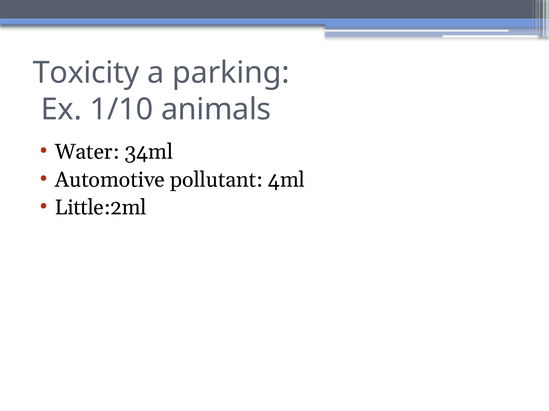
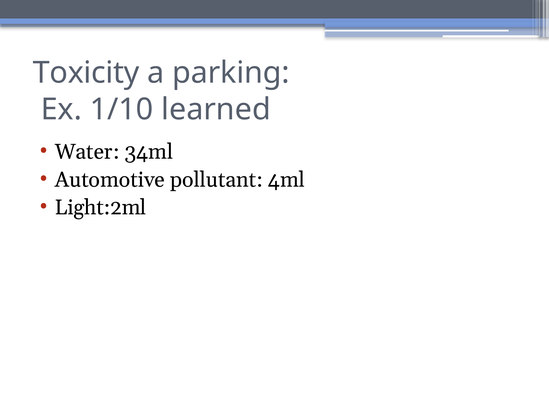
animals: animals -> learned (216, 110)
Little:2ml: Little:2ml -> Light:2ml (101, 208)
